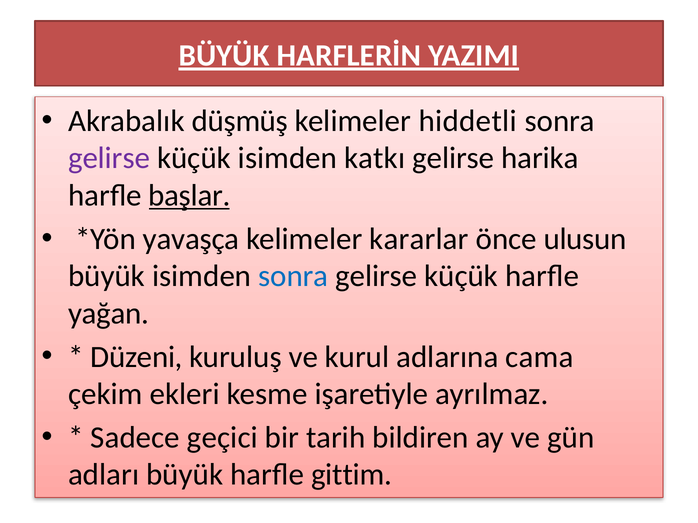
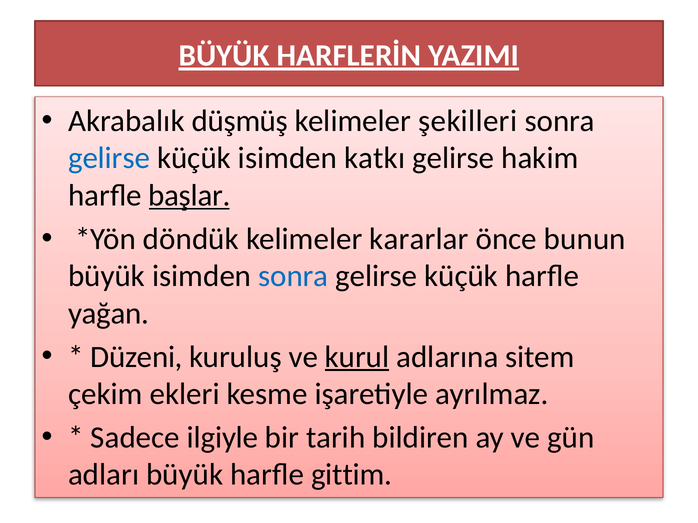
hiddetli: hiddetli -> şekilleri (468, 121)
gelirse colour: purple -> blue (109, 158)
harika: harika -> hakim (540, 158)
yavaşça: yavaşça -> döndük (191, 239)
ulusun: ulusun -> bunun (585, 239)
kurul underline: none -> present (357, 357)
cama: cama -> sitem (540, 357)
geçici: geçici -> ilgiyle (223, 438)
